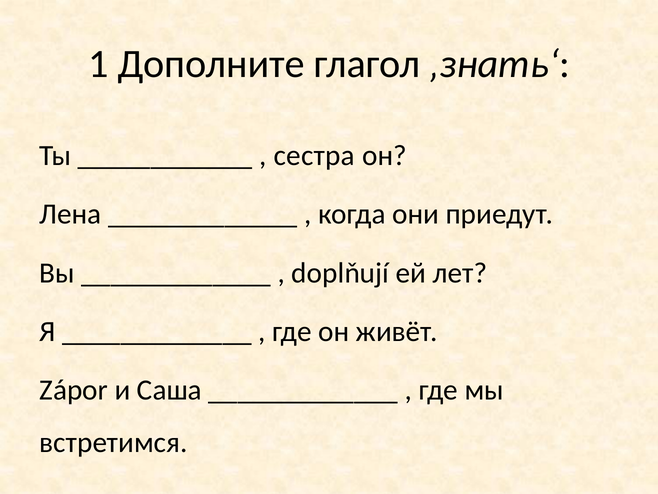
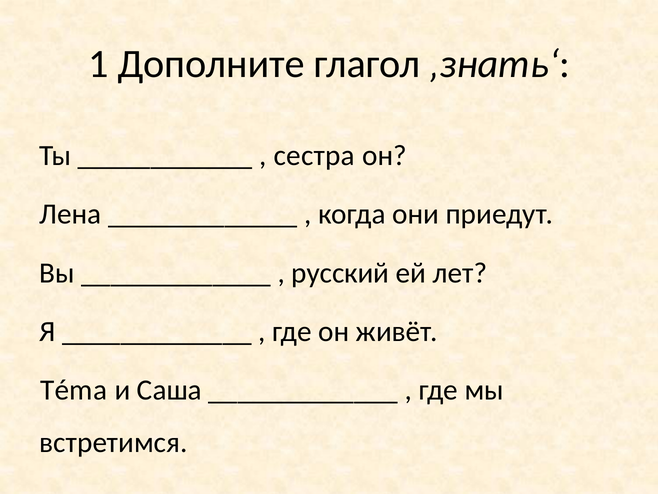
doplňují: doplňují -> русский (340, 273)
Zápor: Zápor -> Téma (74, 390)
